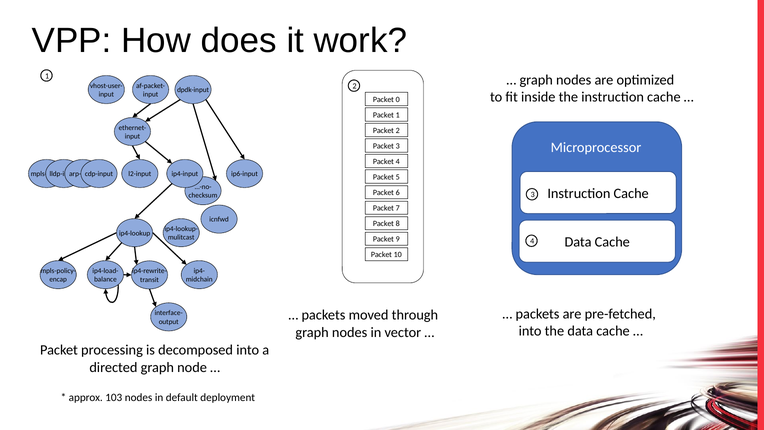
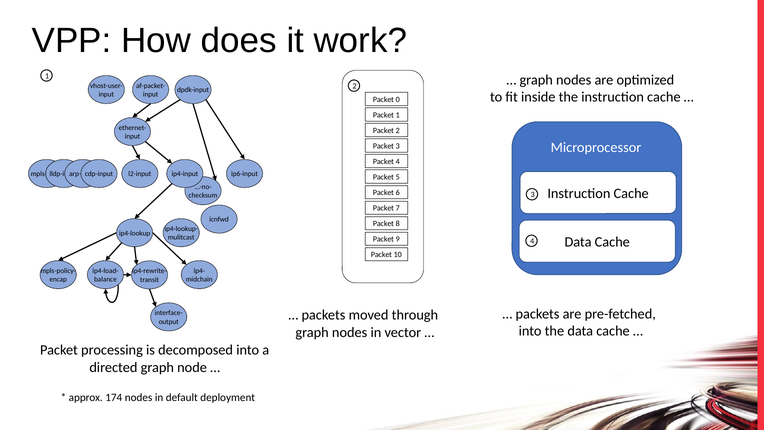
103: 103 -> 174 (114, 397)
